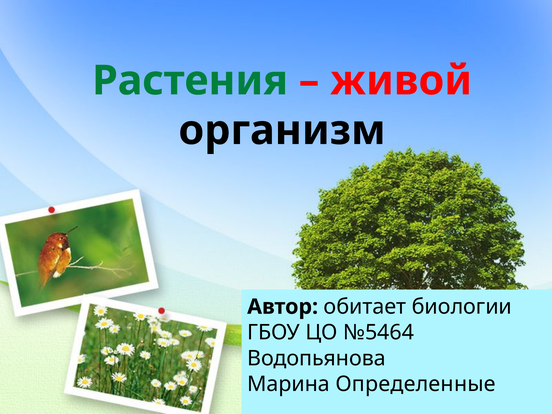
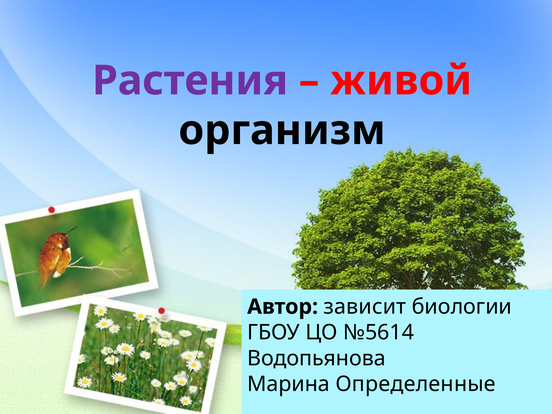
Растения colour: green -> purple (190, 81)
обитает: обитает -> зависит (365, 307)
№5464: №5464 -> №5614 (379, 333)
